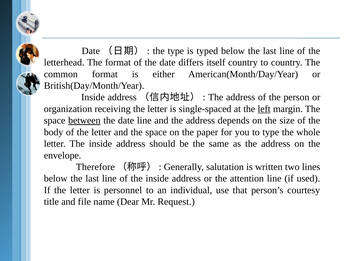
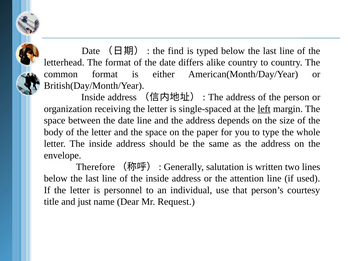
the type: type -> find (176, 51)
itself: itself -> alike (216, 62)
between underline: present -> none (84, 120)
file: file -> just (84, 202)
